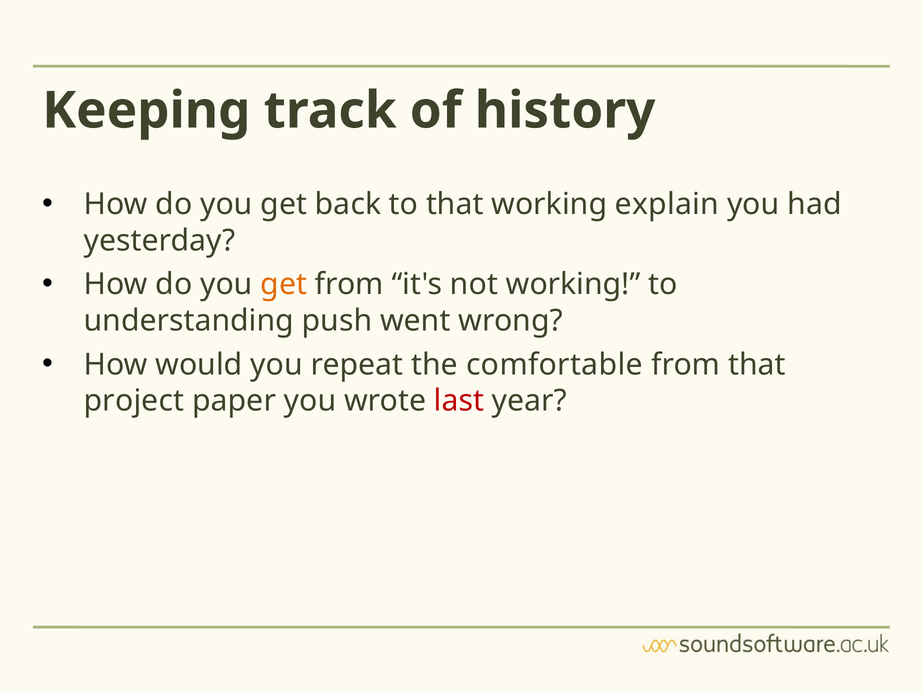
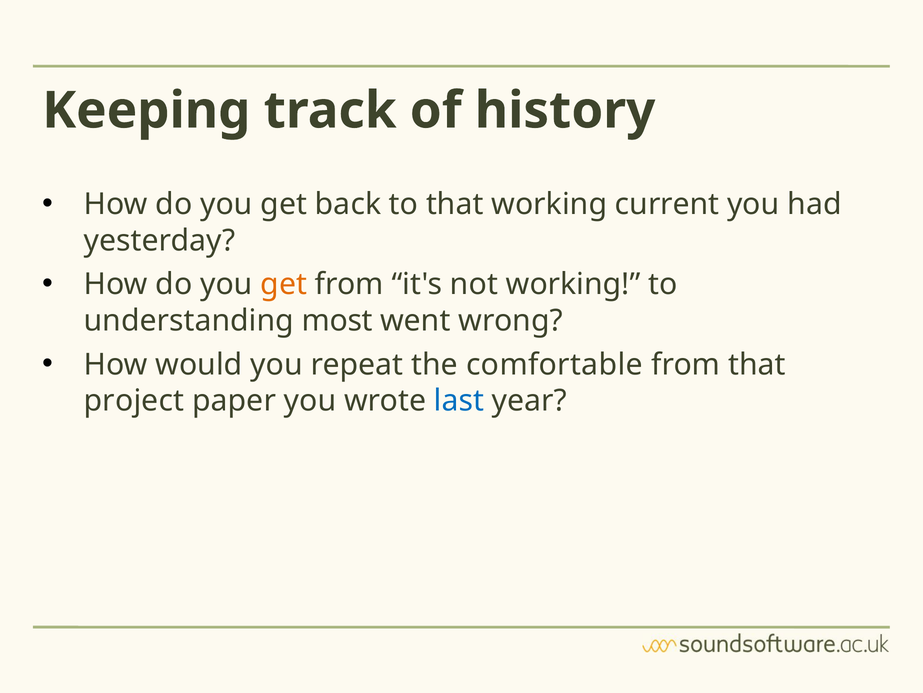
explain: explain -> current (667, 204)
push: push -> most (337, 320)
last colour: red -> blue (459, 400)
